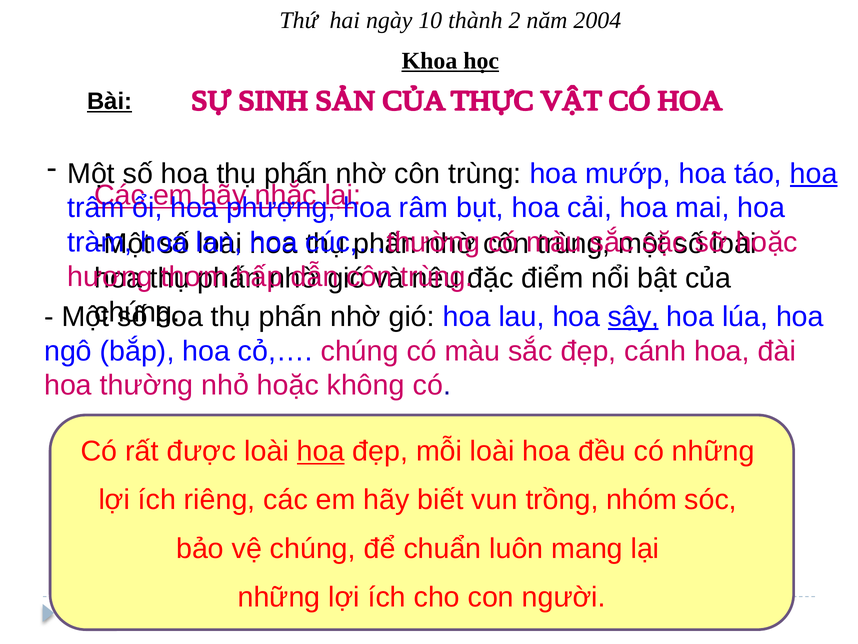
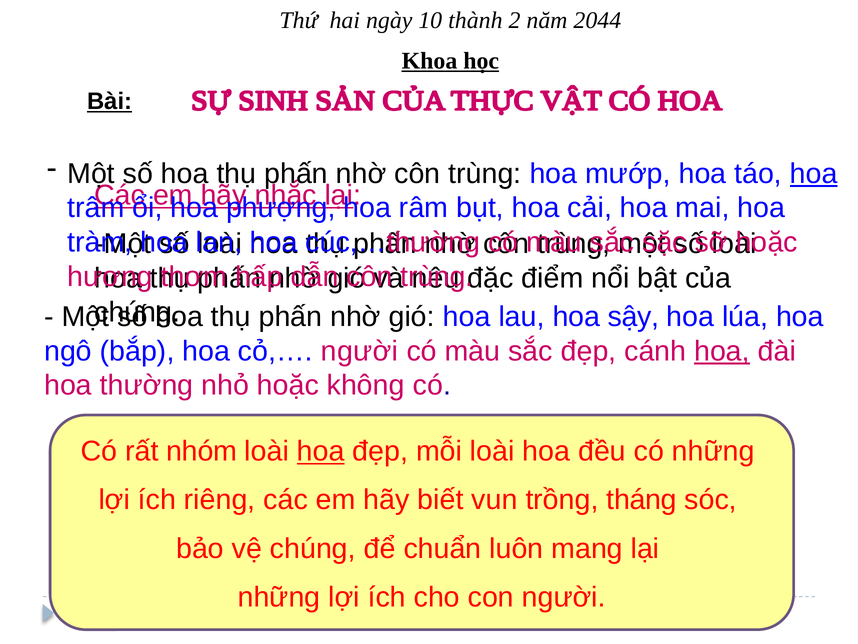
2004: 2004 -> 2044 (597, 20)
sậy underline: present -> none (633, 316)
cỏ,… chúng: chúng -> người (360, 351)
hoa underline: none -> present (722, 351)
được: được -> nhóm (202, 451)
nhóm: nhóm -> tháng (642, 500)
